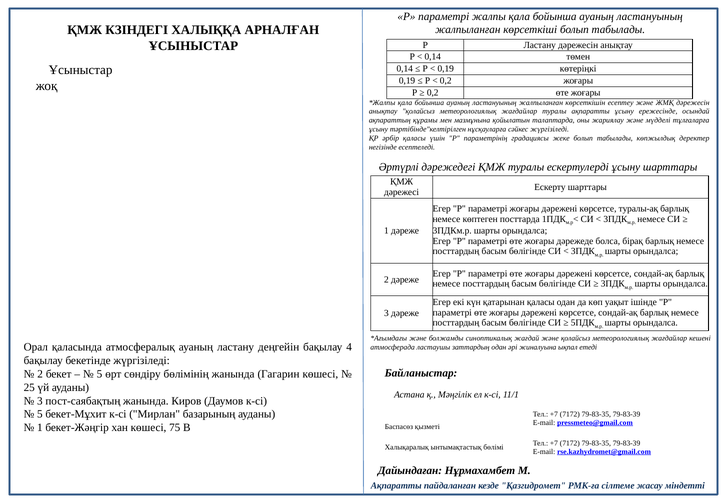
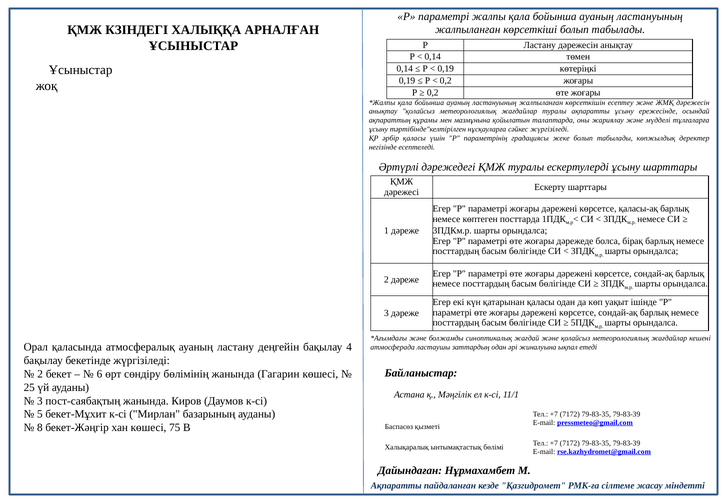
туралы-ақ: туралы-ақ -> қаласы-ақ (638, 209)
5: 5 -> 6 (100, 374)
1: 1 -> 8 (40, 428)
